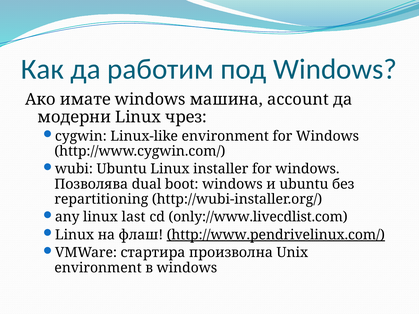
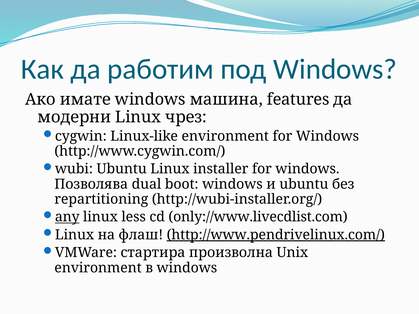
account: account -> features (298, 99)
any underline: none -> present (67, 217)
last: last -> less (134, 217)
